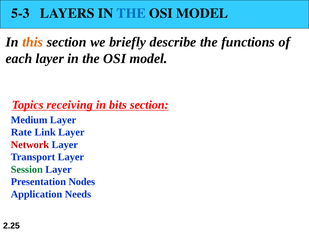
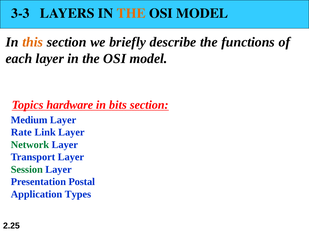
5-3: 5-3 -> 3-3 (20, 13)
THE colour: blue -> orange (131, 13)
receiving: receiving -> hardware (70, 105)
Network colour: red -> green (30, 145)
Nodes: Nodes -> Postal (82, 182)
Needs: Needs -> Types (78, 194)
